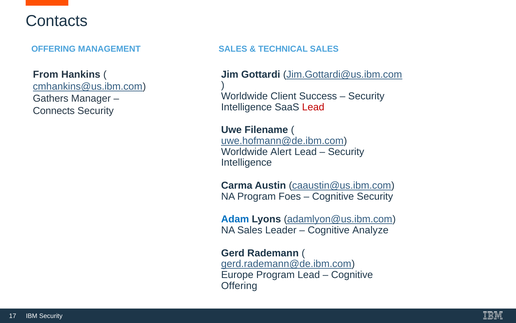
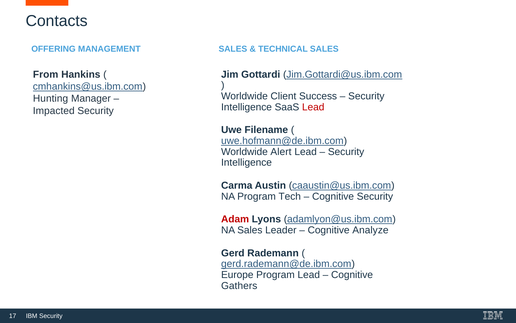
Gathers: Gathers -> Hunting (51, 98)
Connects: Connects -> Impacted (54, 111)
Foes: Foes -> Tech (290, 196)
Adam colour: blue -> red (235, 219)
Offering: Offering -> Gathers (239, 285)
